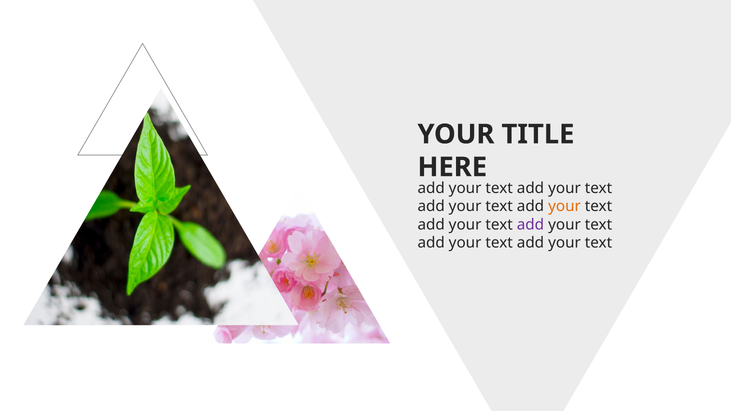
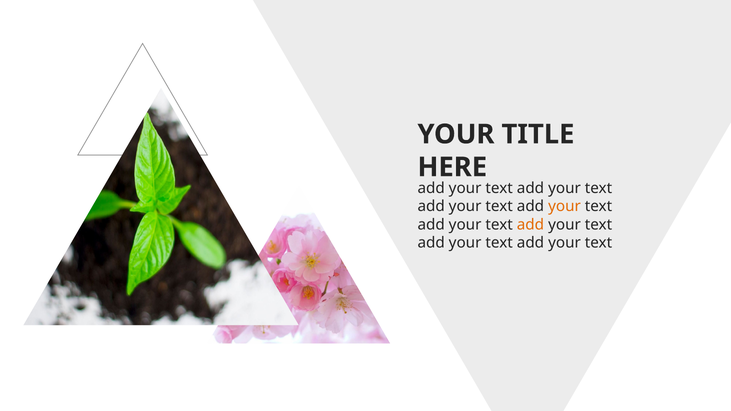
add colour: purple -> orange (530, 225)
